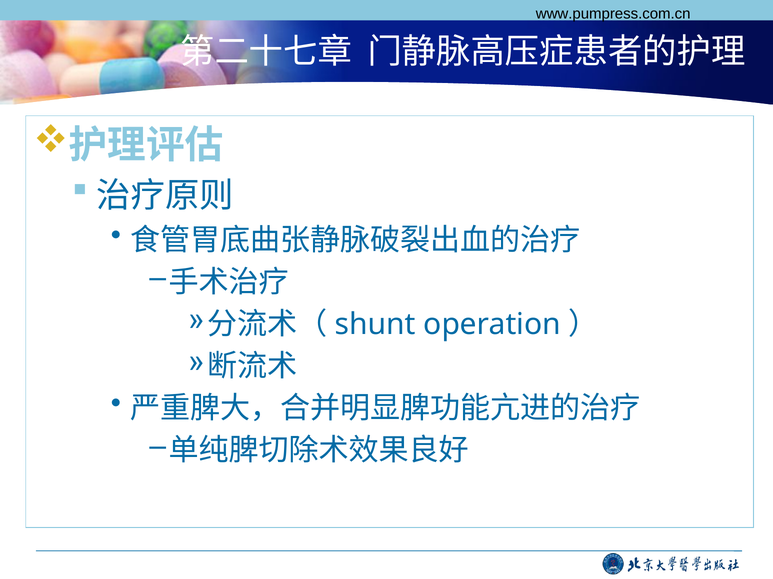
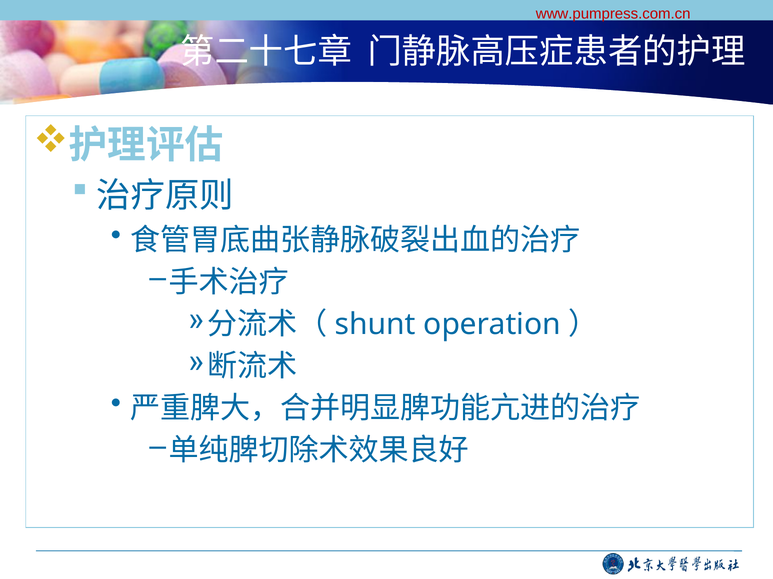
www.pumpress.com.cn colour: black -> red (613, 14)
